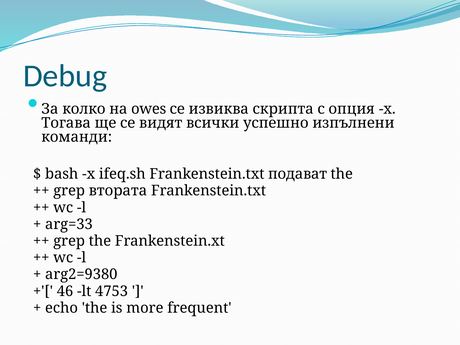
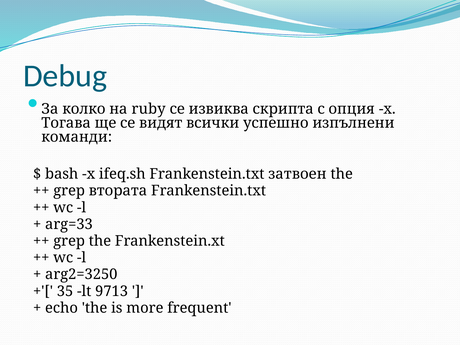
owes: owes -> ruby (149, 109)
подават: подават -> затвоен (297, 174)
arg2=9380: arg2=9380 -> arg2=3250 (81, 274)
46: 46 -> 35 (65, 291)
4753: 4753 -> 9713 (112, 291)
